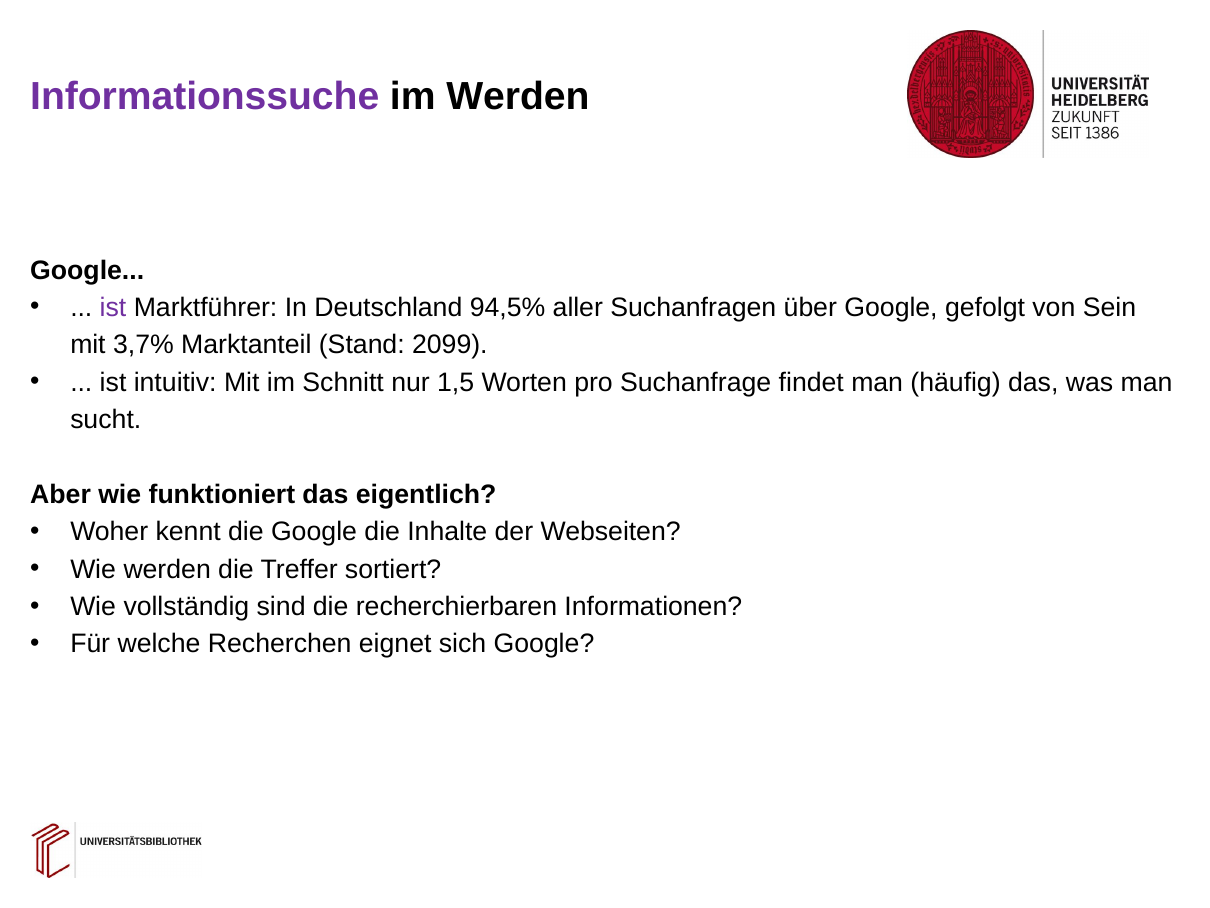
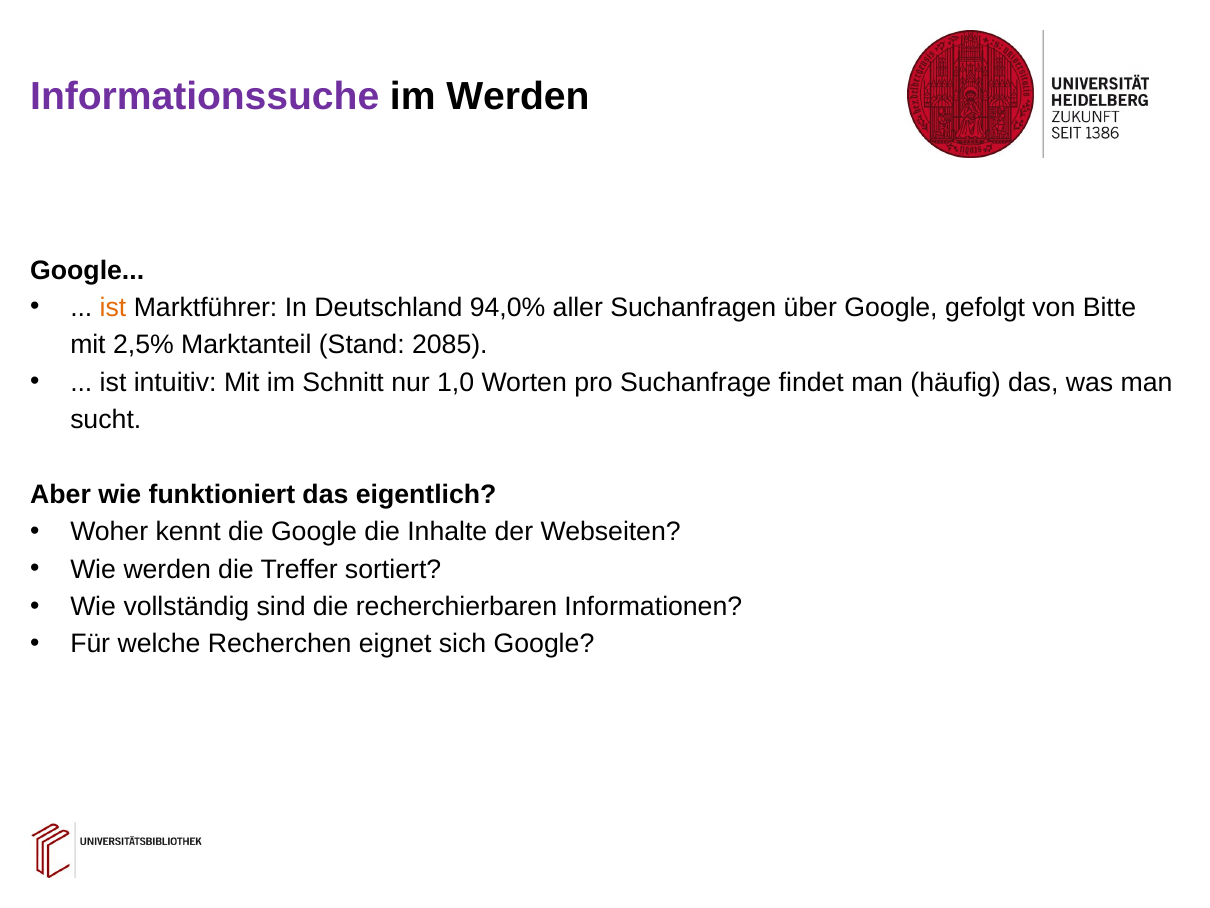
ist colour: purple -> orange (113, 308)
94,5%: 94,5% -> 94,0% (508, 308)
Sein: Sein -> Bitte (1109, 308)
3,7%: 3,7% -> 2,5% (143, 345)
2099: 2099 -> 2085 (450, 345)
1,5: 1,5 -> 1,0 (456, 382)
